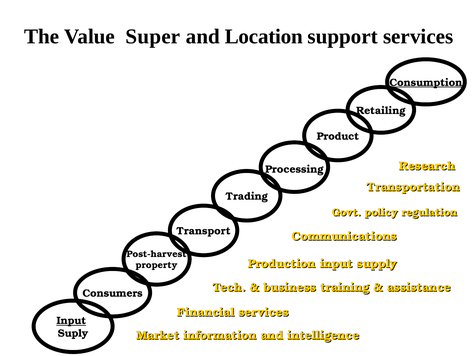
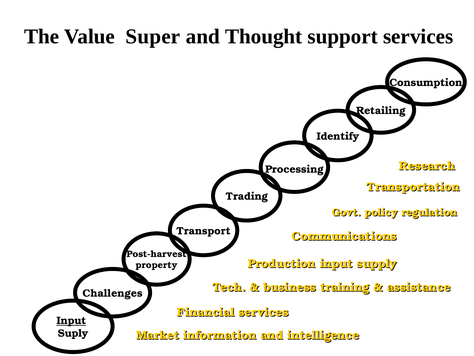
Location: Location -> Thought (264, 36)
Consumption underline: present -> none (426, 82)
Product: Product -> Identify (338, 136)
Consumers: Consumers -> Challenges (112, 293)
